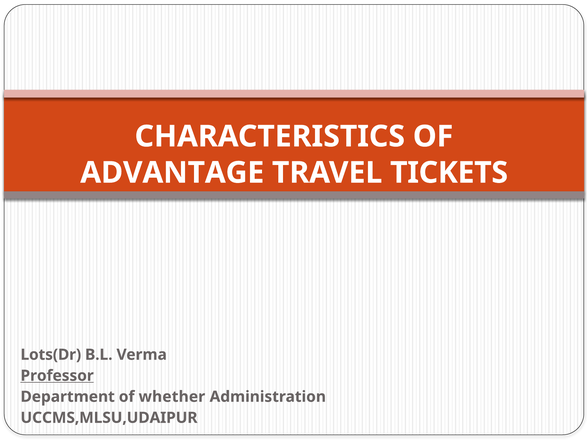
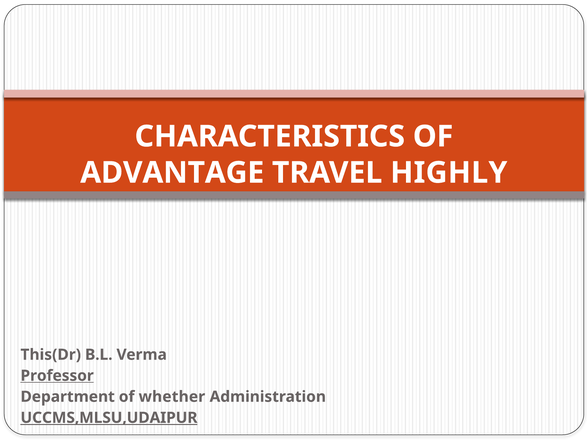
TICKETS: TICKETS -> HIGHLY (449, 173)
Lots(Dr: Lots(Dr -> This(Dr (51, 355)
UCCMS,MLSU,UDAIPUR underline: none -> present (109, 418)
